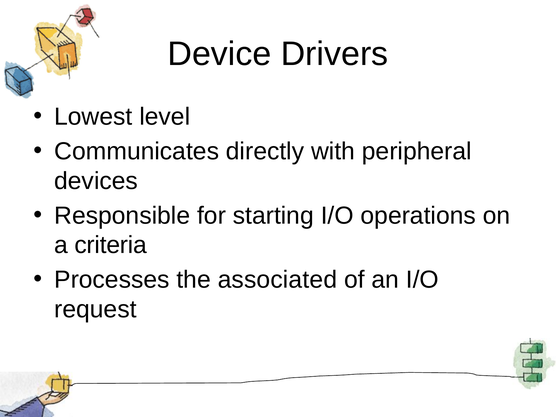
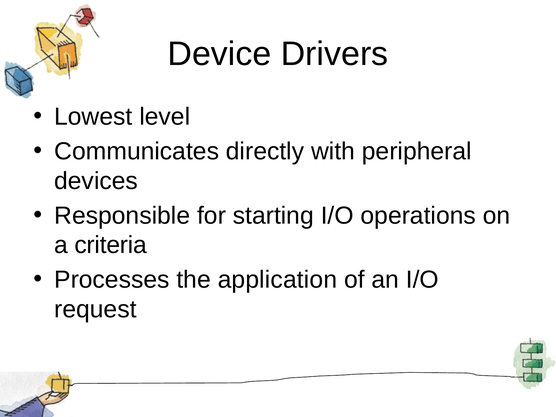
associated: associated -> application (277, 280)
